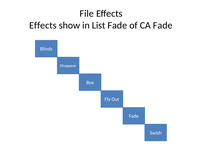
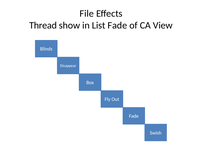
Effects: Effects -> Thread (43, 25)
CA Fade: Fade -> View (163, 25)
